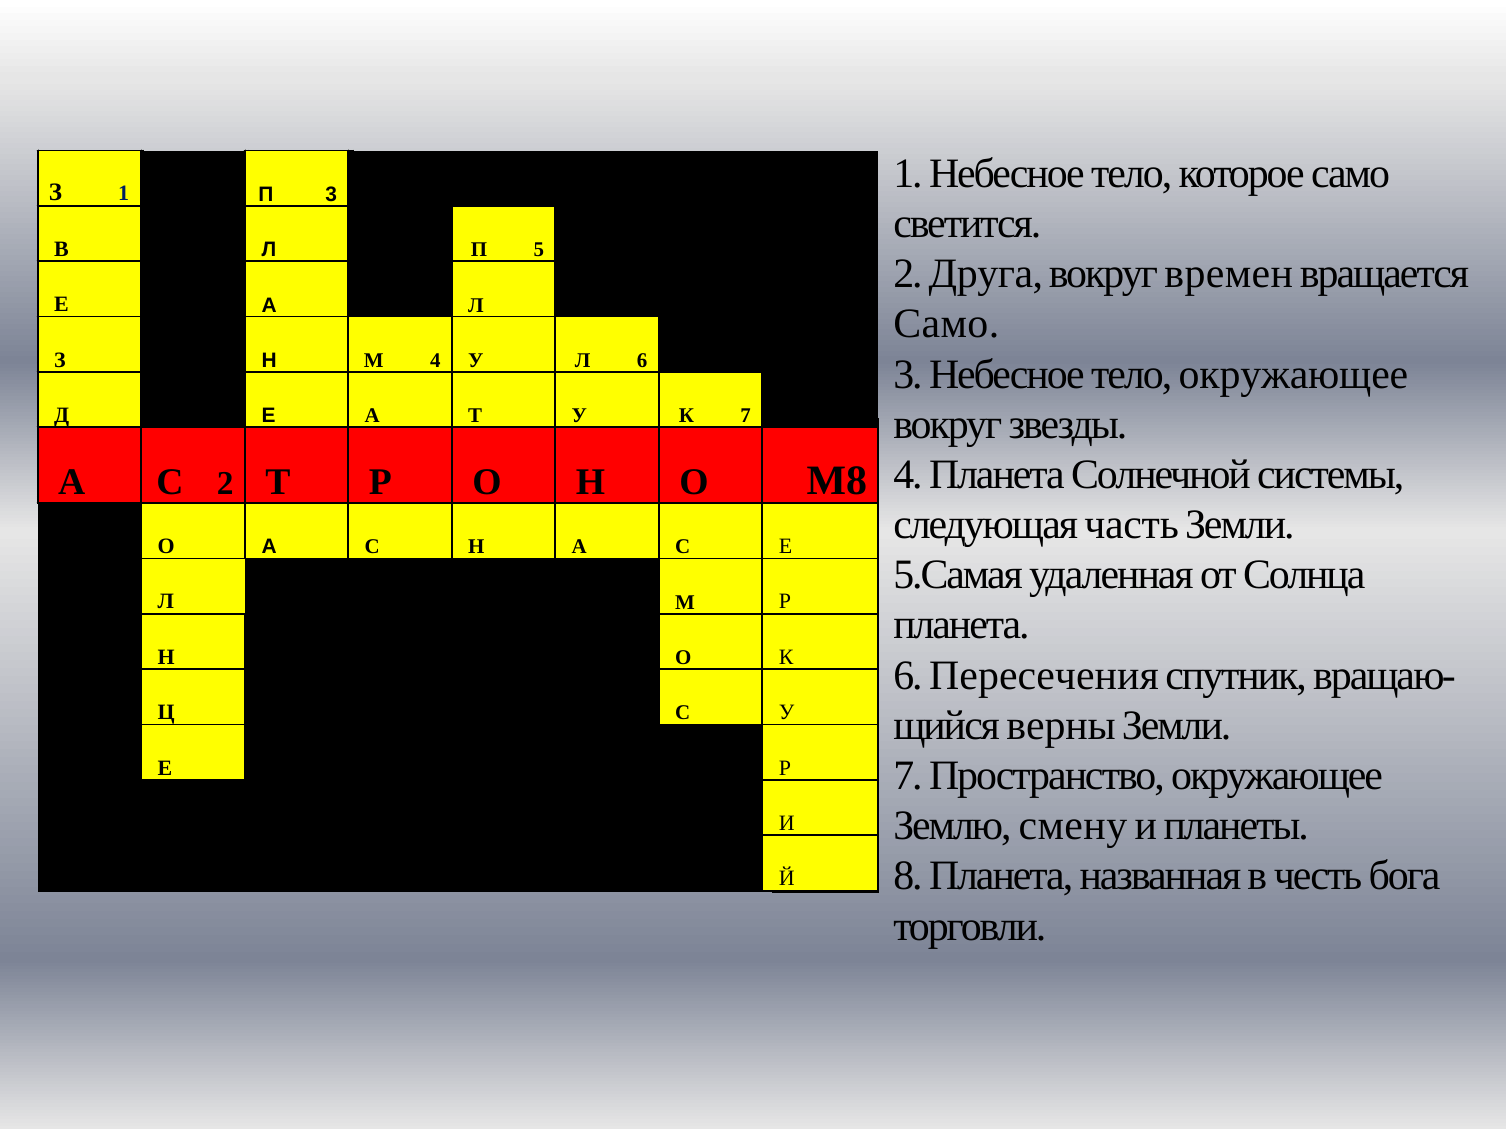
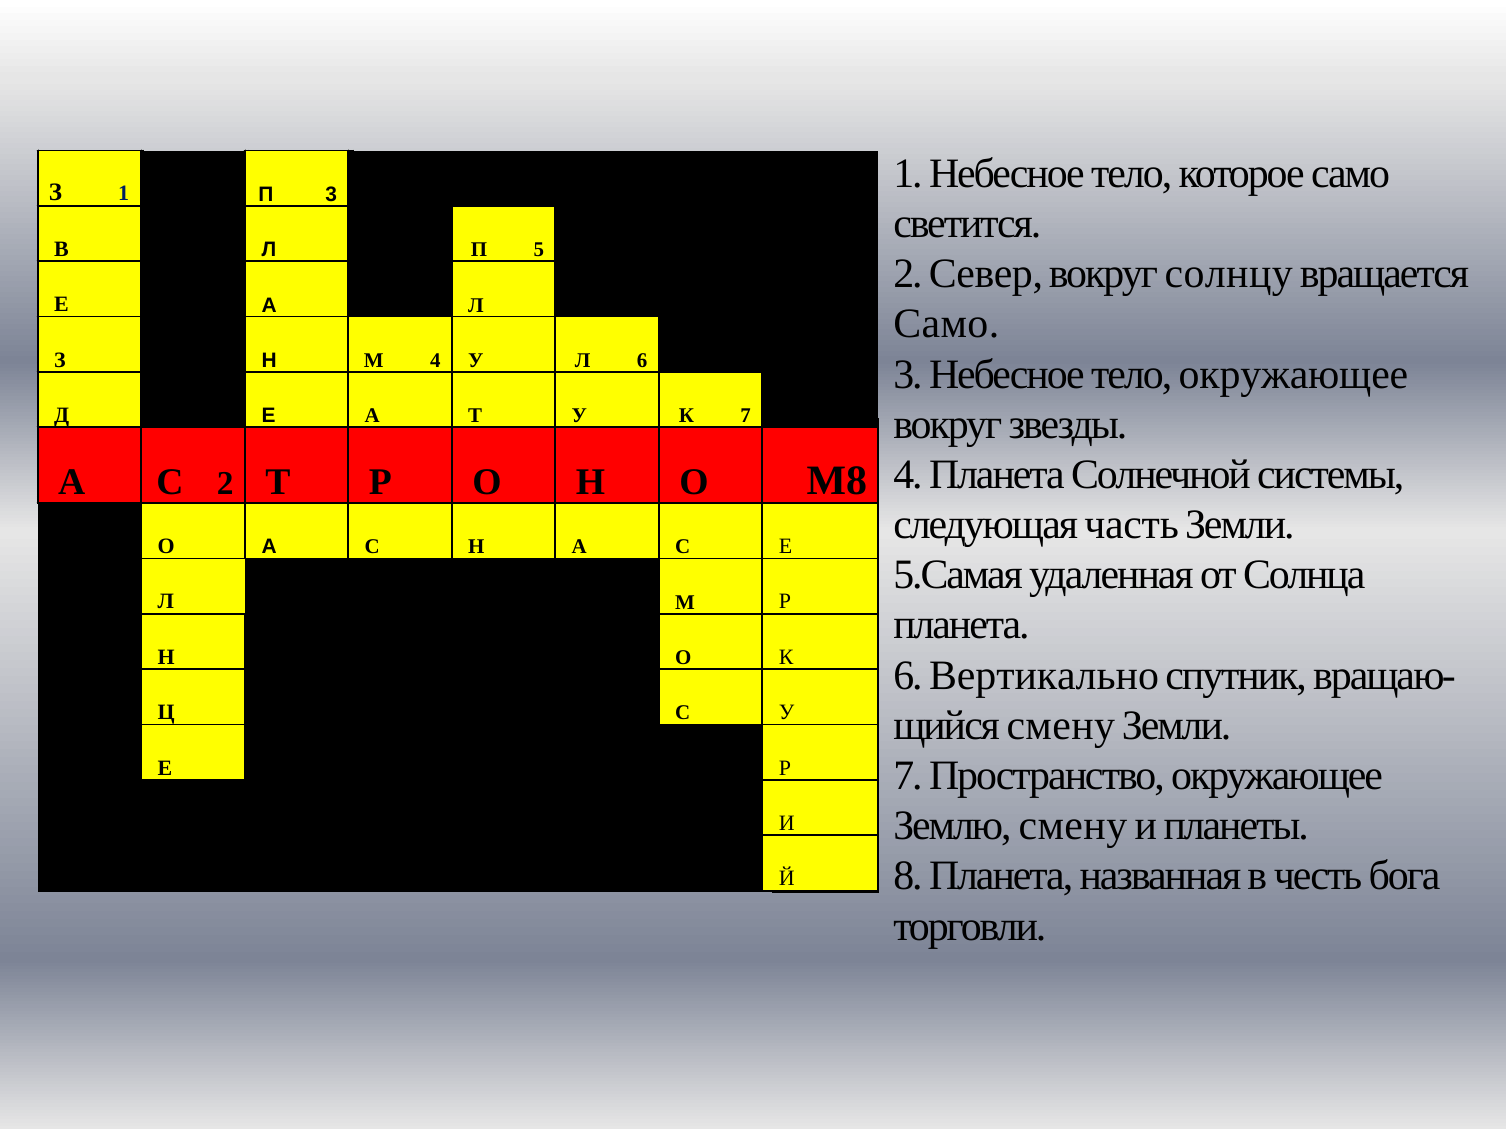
Друга: Друга -> Север (986, 274)
времен: времен -> солнцу (1229, 274)
Пересечения: Пересечения -> Вертикально (1044, 676)
верны: верны -> смену (1061, 726)
